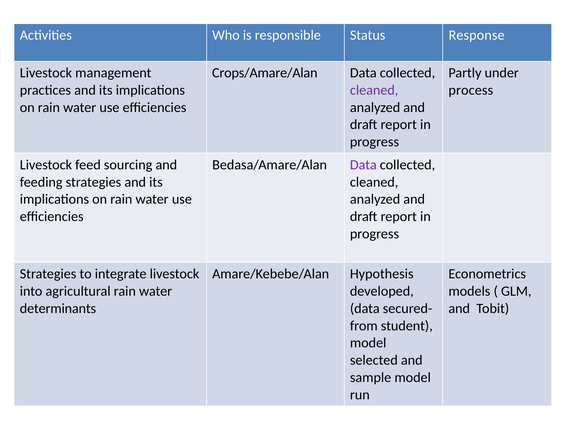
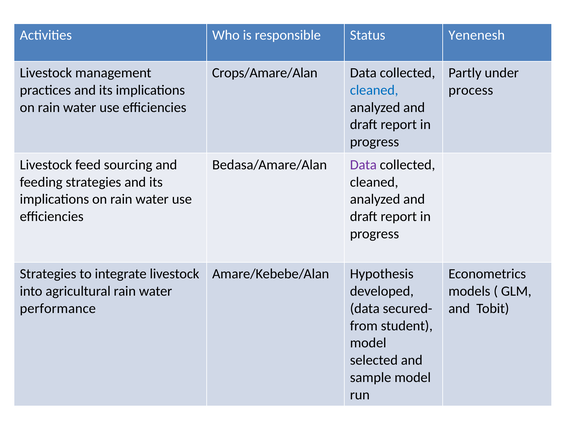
Response: Response -> Yenenesh (477, 35)
cleaned colour: purple -> blue (374, 90)
determinants: determinants -> performance (58, 309)
